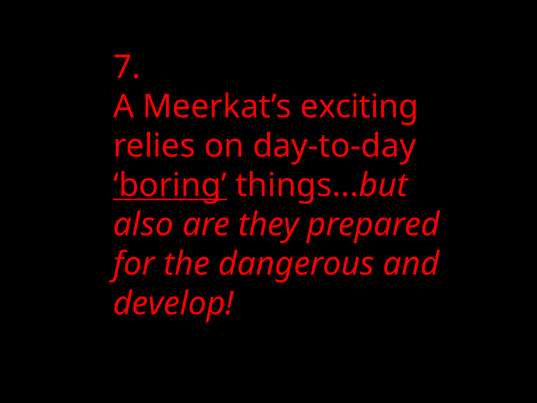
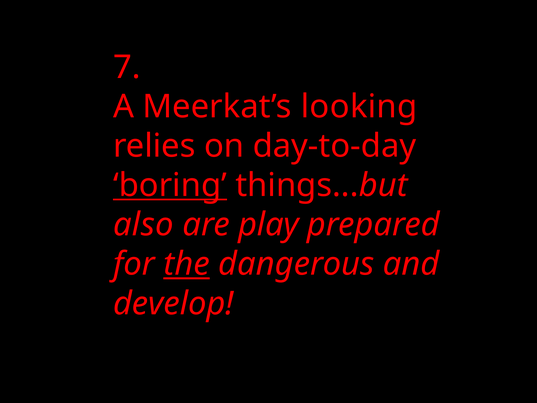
exciting: exciting -> looking (359, 107)
they: they -> play (268, 225)
the underline: none -> present (187, 264)
